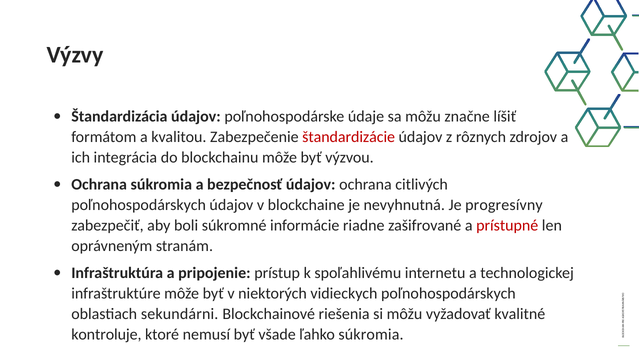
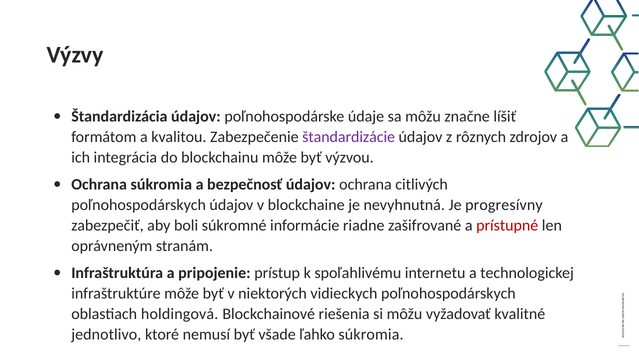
štandardizácie colour: red -> purple (349, 137)
sekundárni: sekundárni -> holdingová (180, 314)
kontroluje: kontroluje -> jednotlivo (106, 335)
